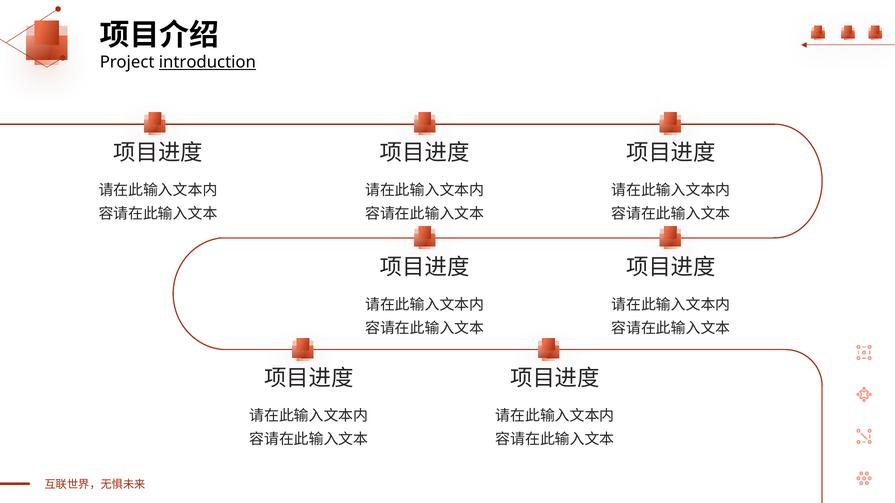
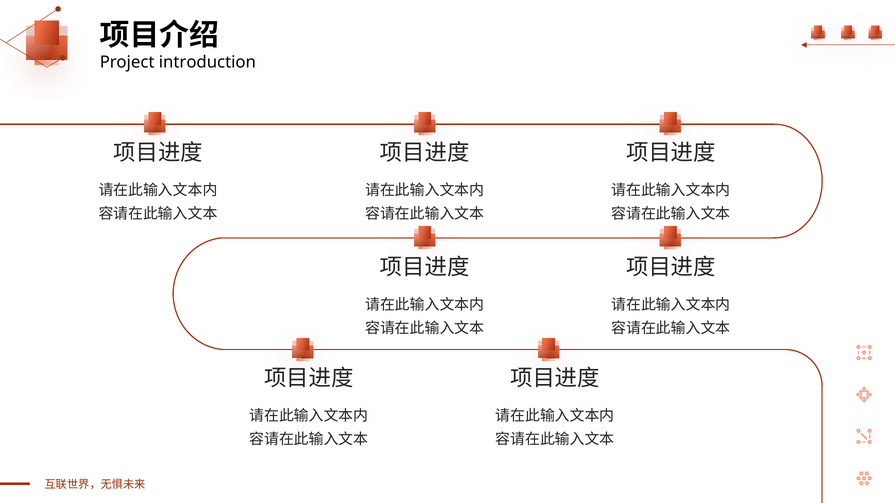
introduction underline: present -> none (207, 62)
